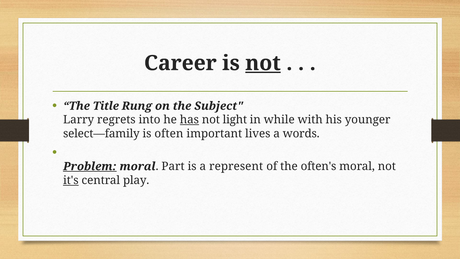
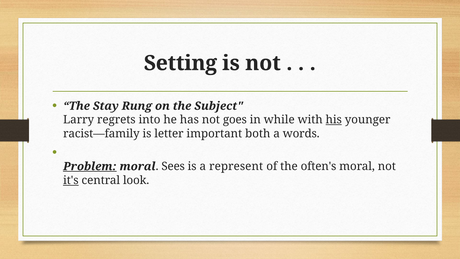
Career: Career -> Setting (180, 63)
not underline: present -> none (263, 63)
Title: Title -> Stay (106, 106)
has underline: present -> none (189, 120)
light: light -> goes (235, 120)
his underline: none -> present (334, 120)
select—family: select—family -> racist—family (101, 134)
often: often -> letter (169, 134)
lives: lives -> both (258, 134)
Part: Part -> Sees (173, 166)
play: play -> look (136, 180)
